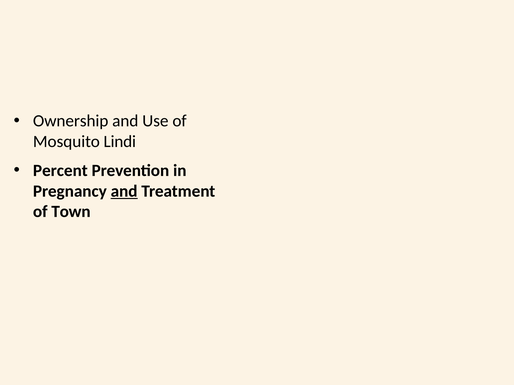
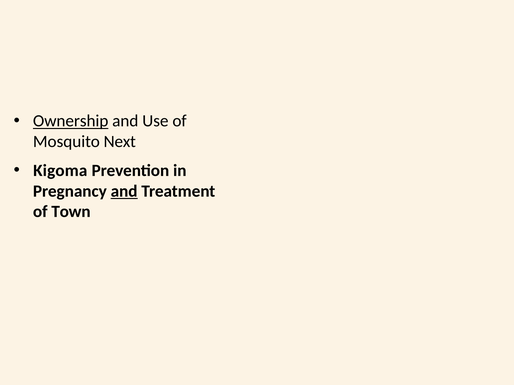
Ownership underline: none -> present (71, 121)
Lindi: Lindi -> Next (120, 142)
Percent: Percent -> Kigoma (60, 171)
